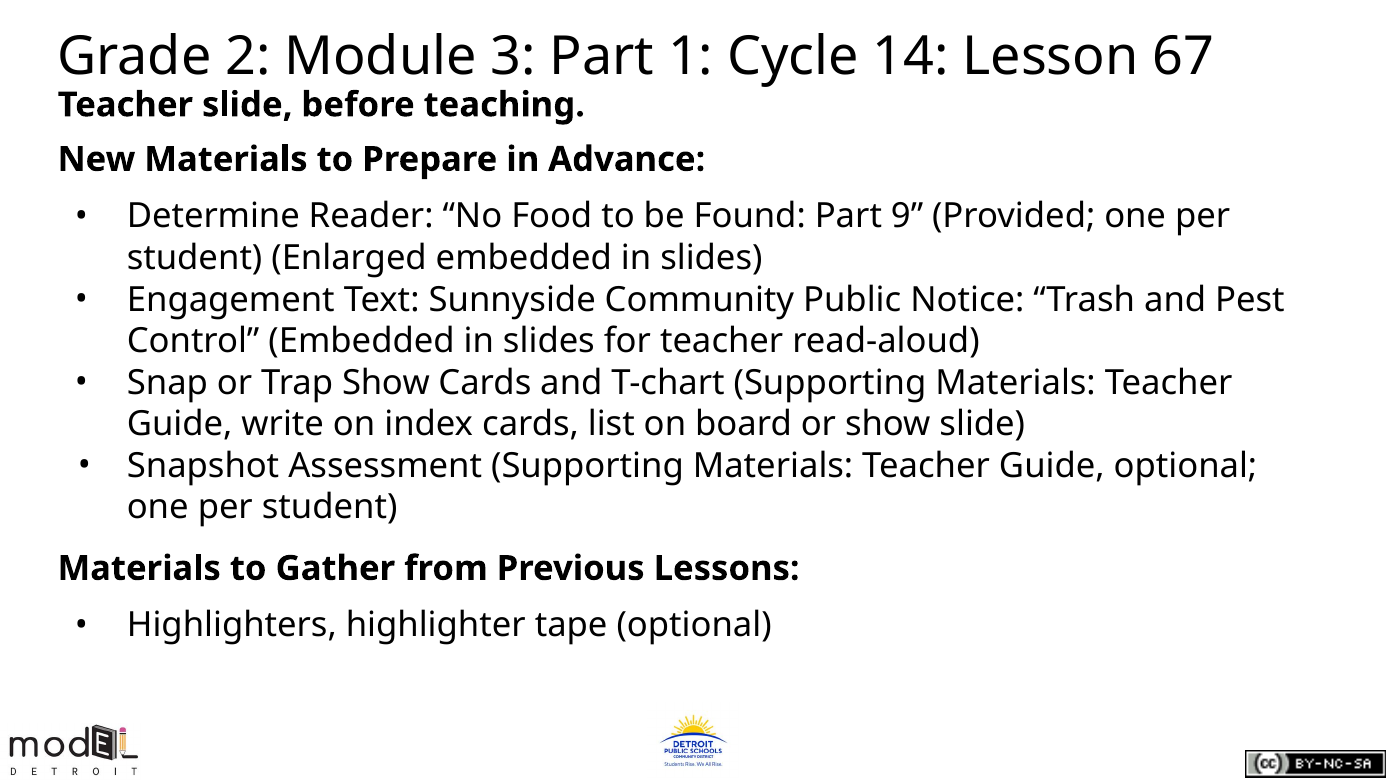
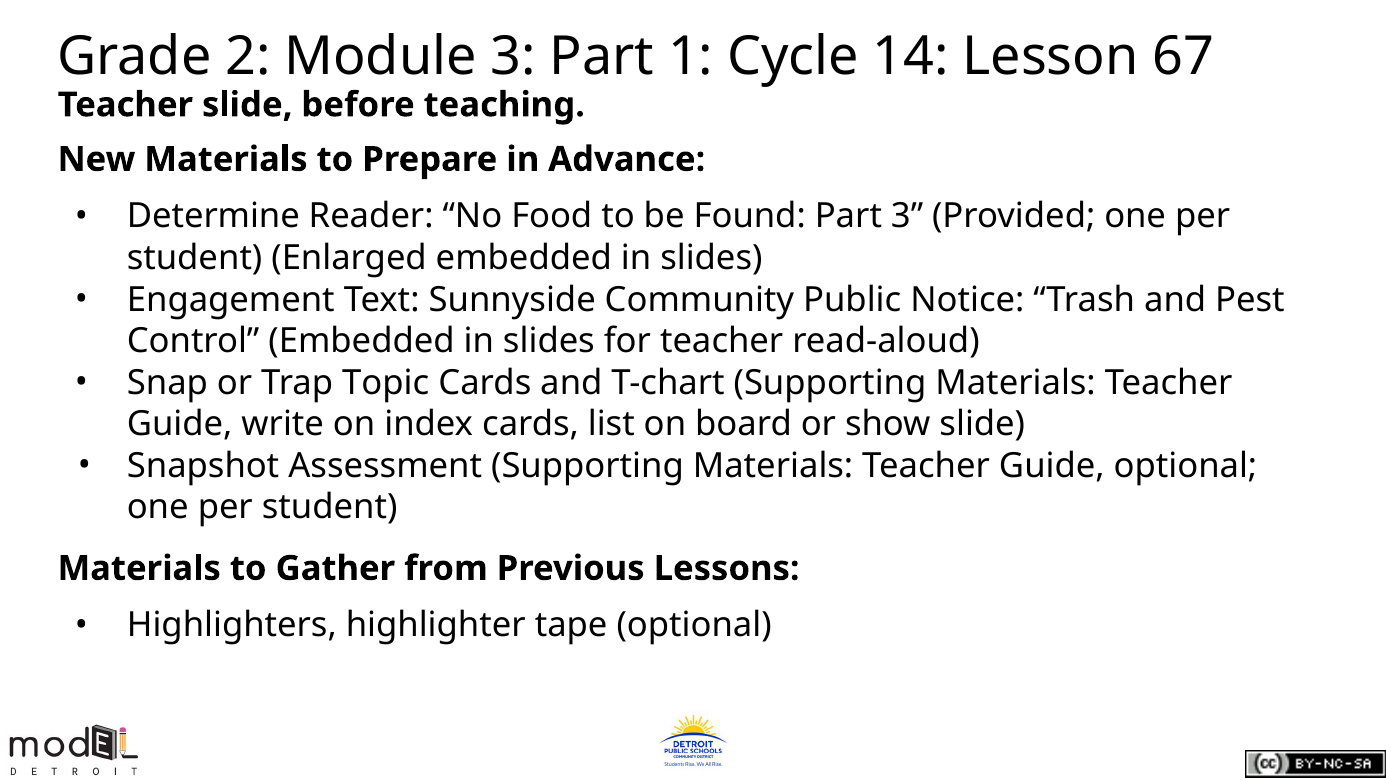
Part 9: 9 -> 3 (907, 216)
Trap Show: Show -> Topic (386, 383)
